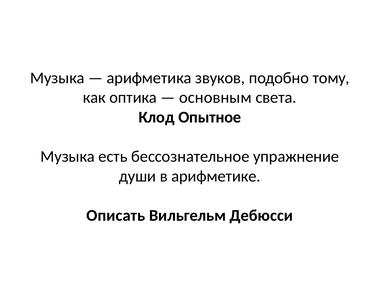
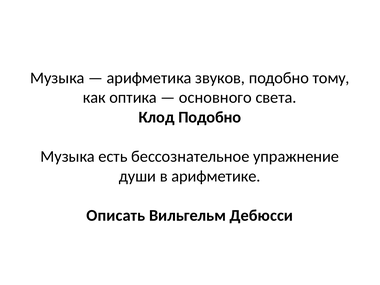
основным: основным -> основного (215, 98)
Клод Опытное: Опытное -> Подобно (210, 117)
